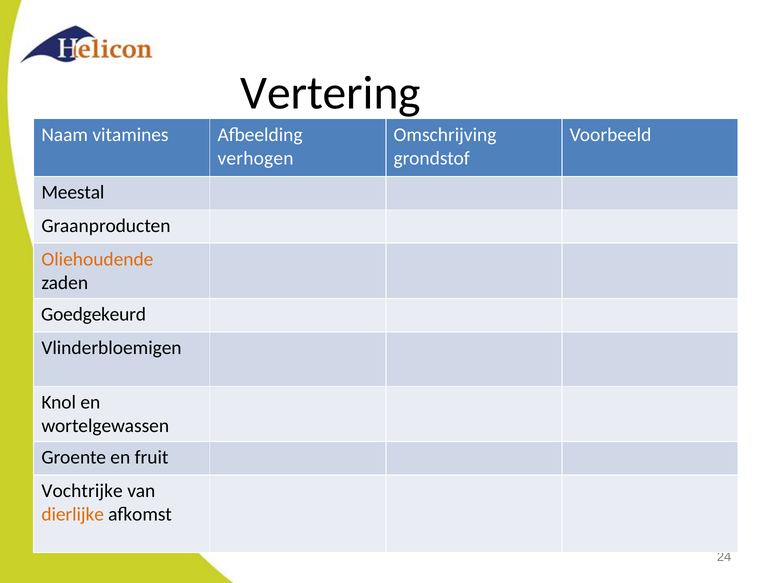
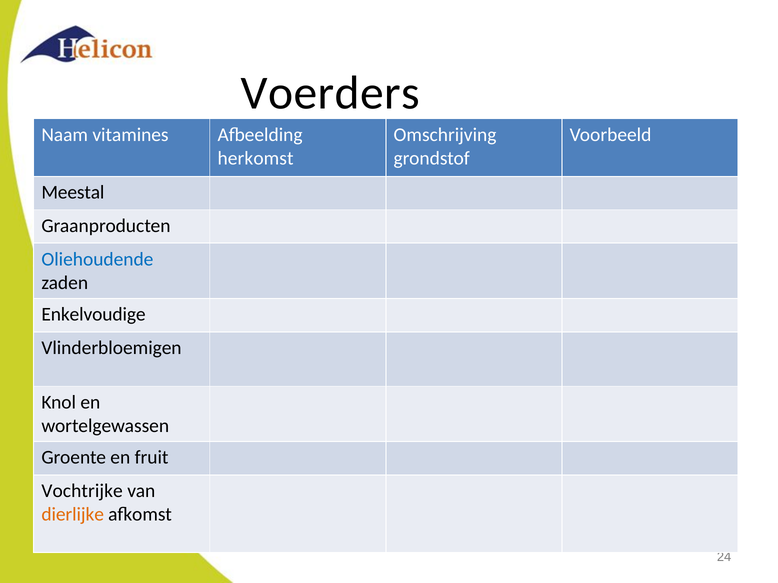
Vertering: Vertering -> Voerders (330, 93)
verhogen: verhogen -> herkomst (256, 159)
Oliehoudende colour: orange -> blue (97, 259)
Goedgekeurd: Goedgekeurd -> Enkelvoudige (93, 315)
